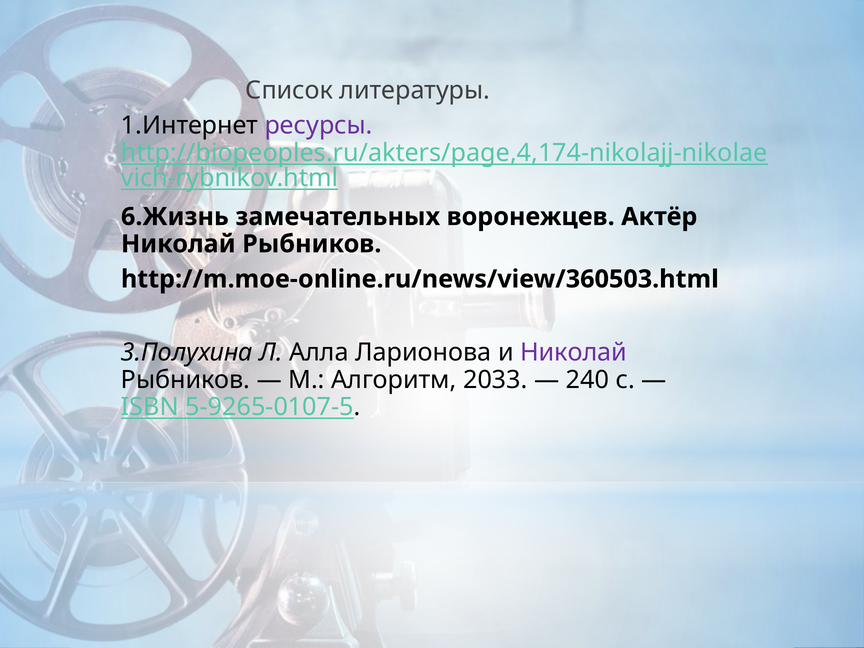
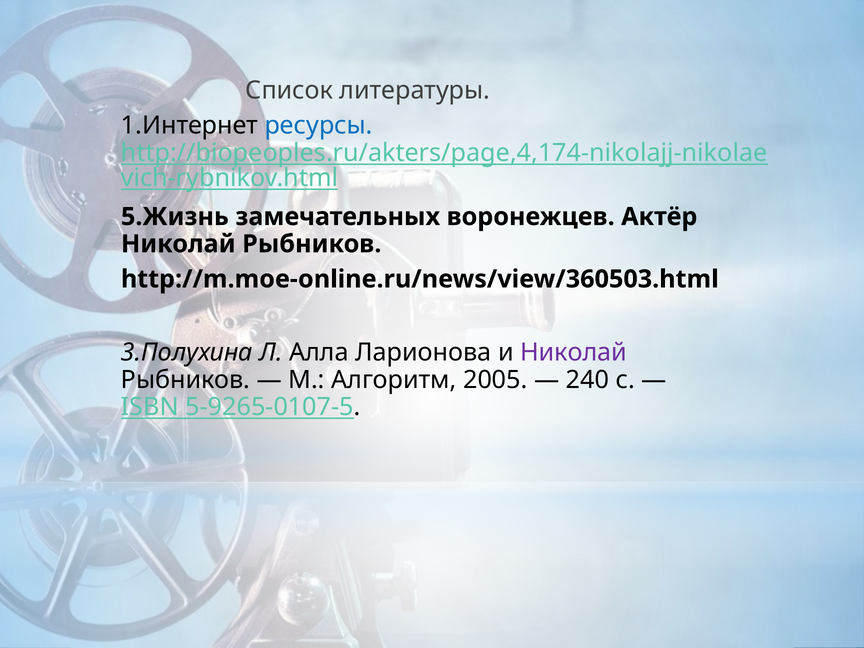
ресурсы colour: purple -> blue (319, 126)
6.Жизнь: 6.Жизнь -> 5.Жизнь (175, 217)
2033: 2033 -> 2005 (495, 380)
